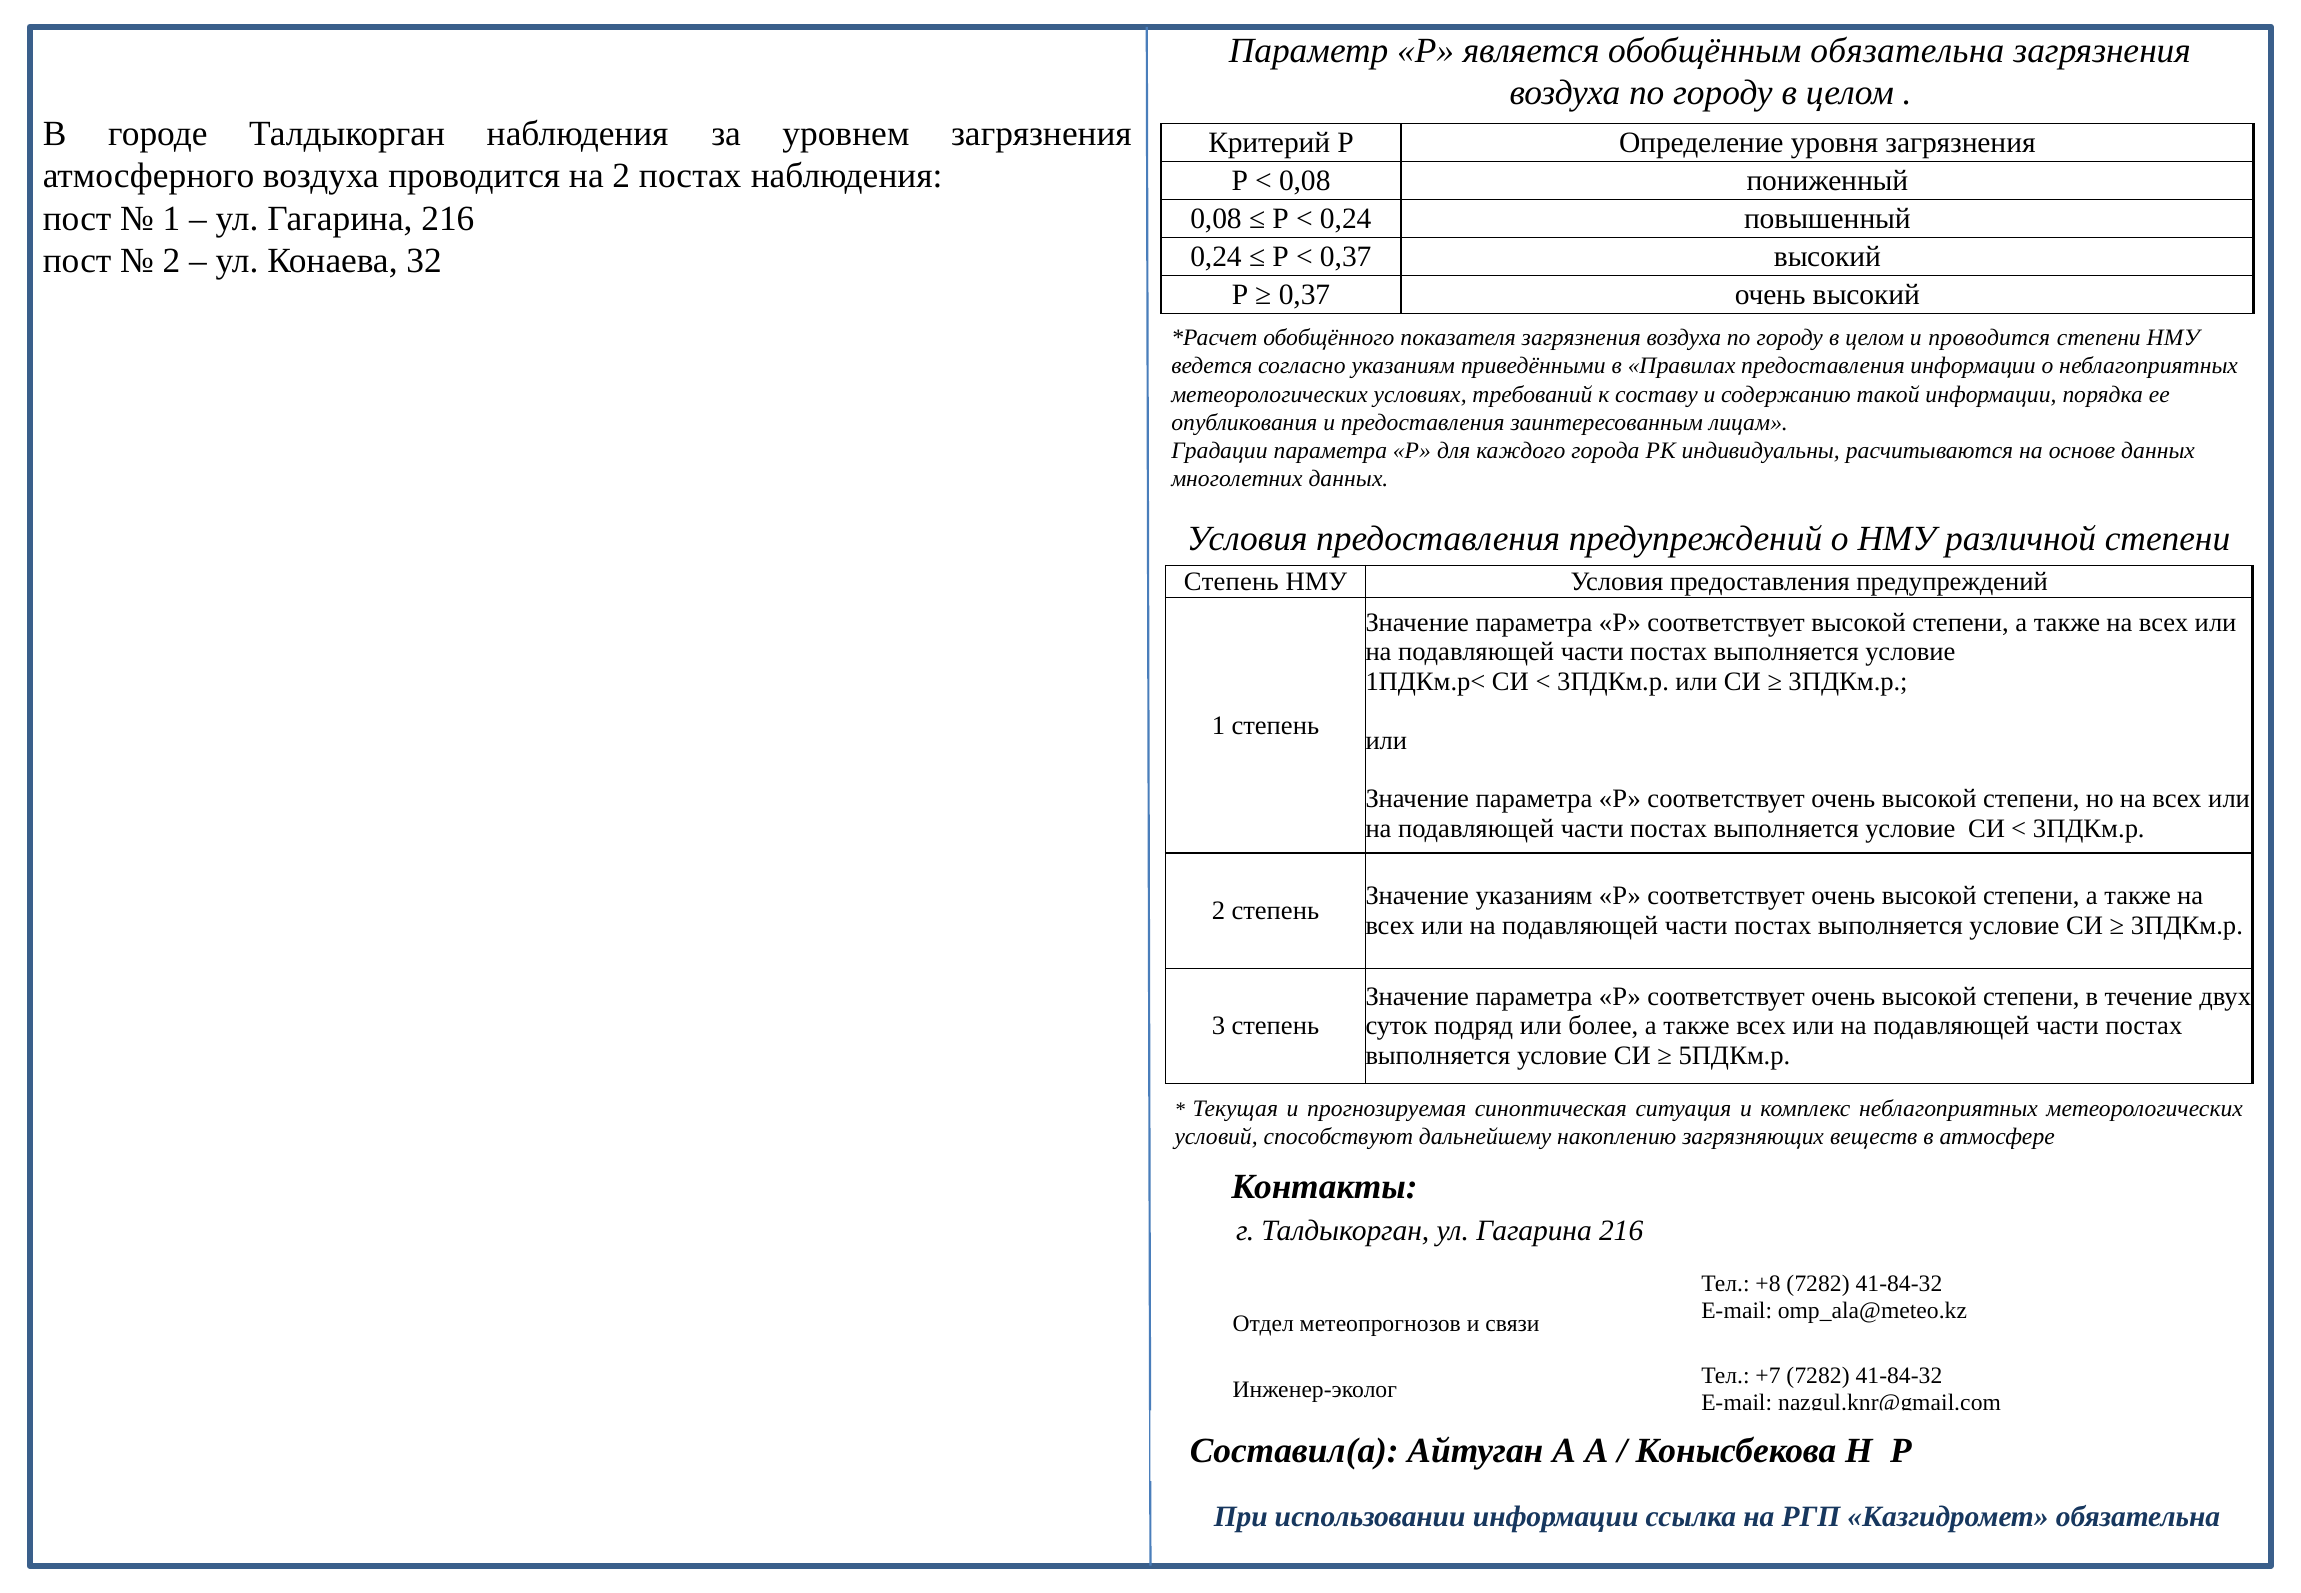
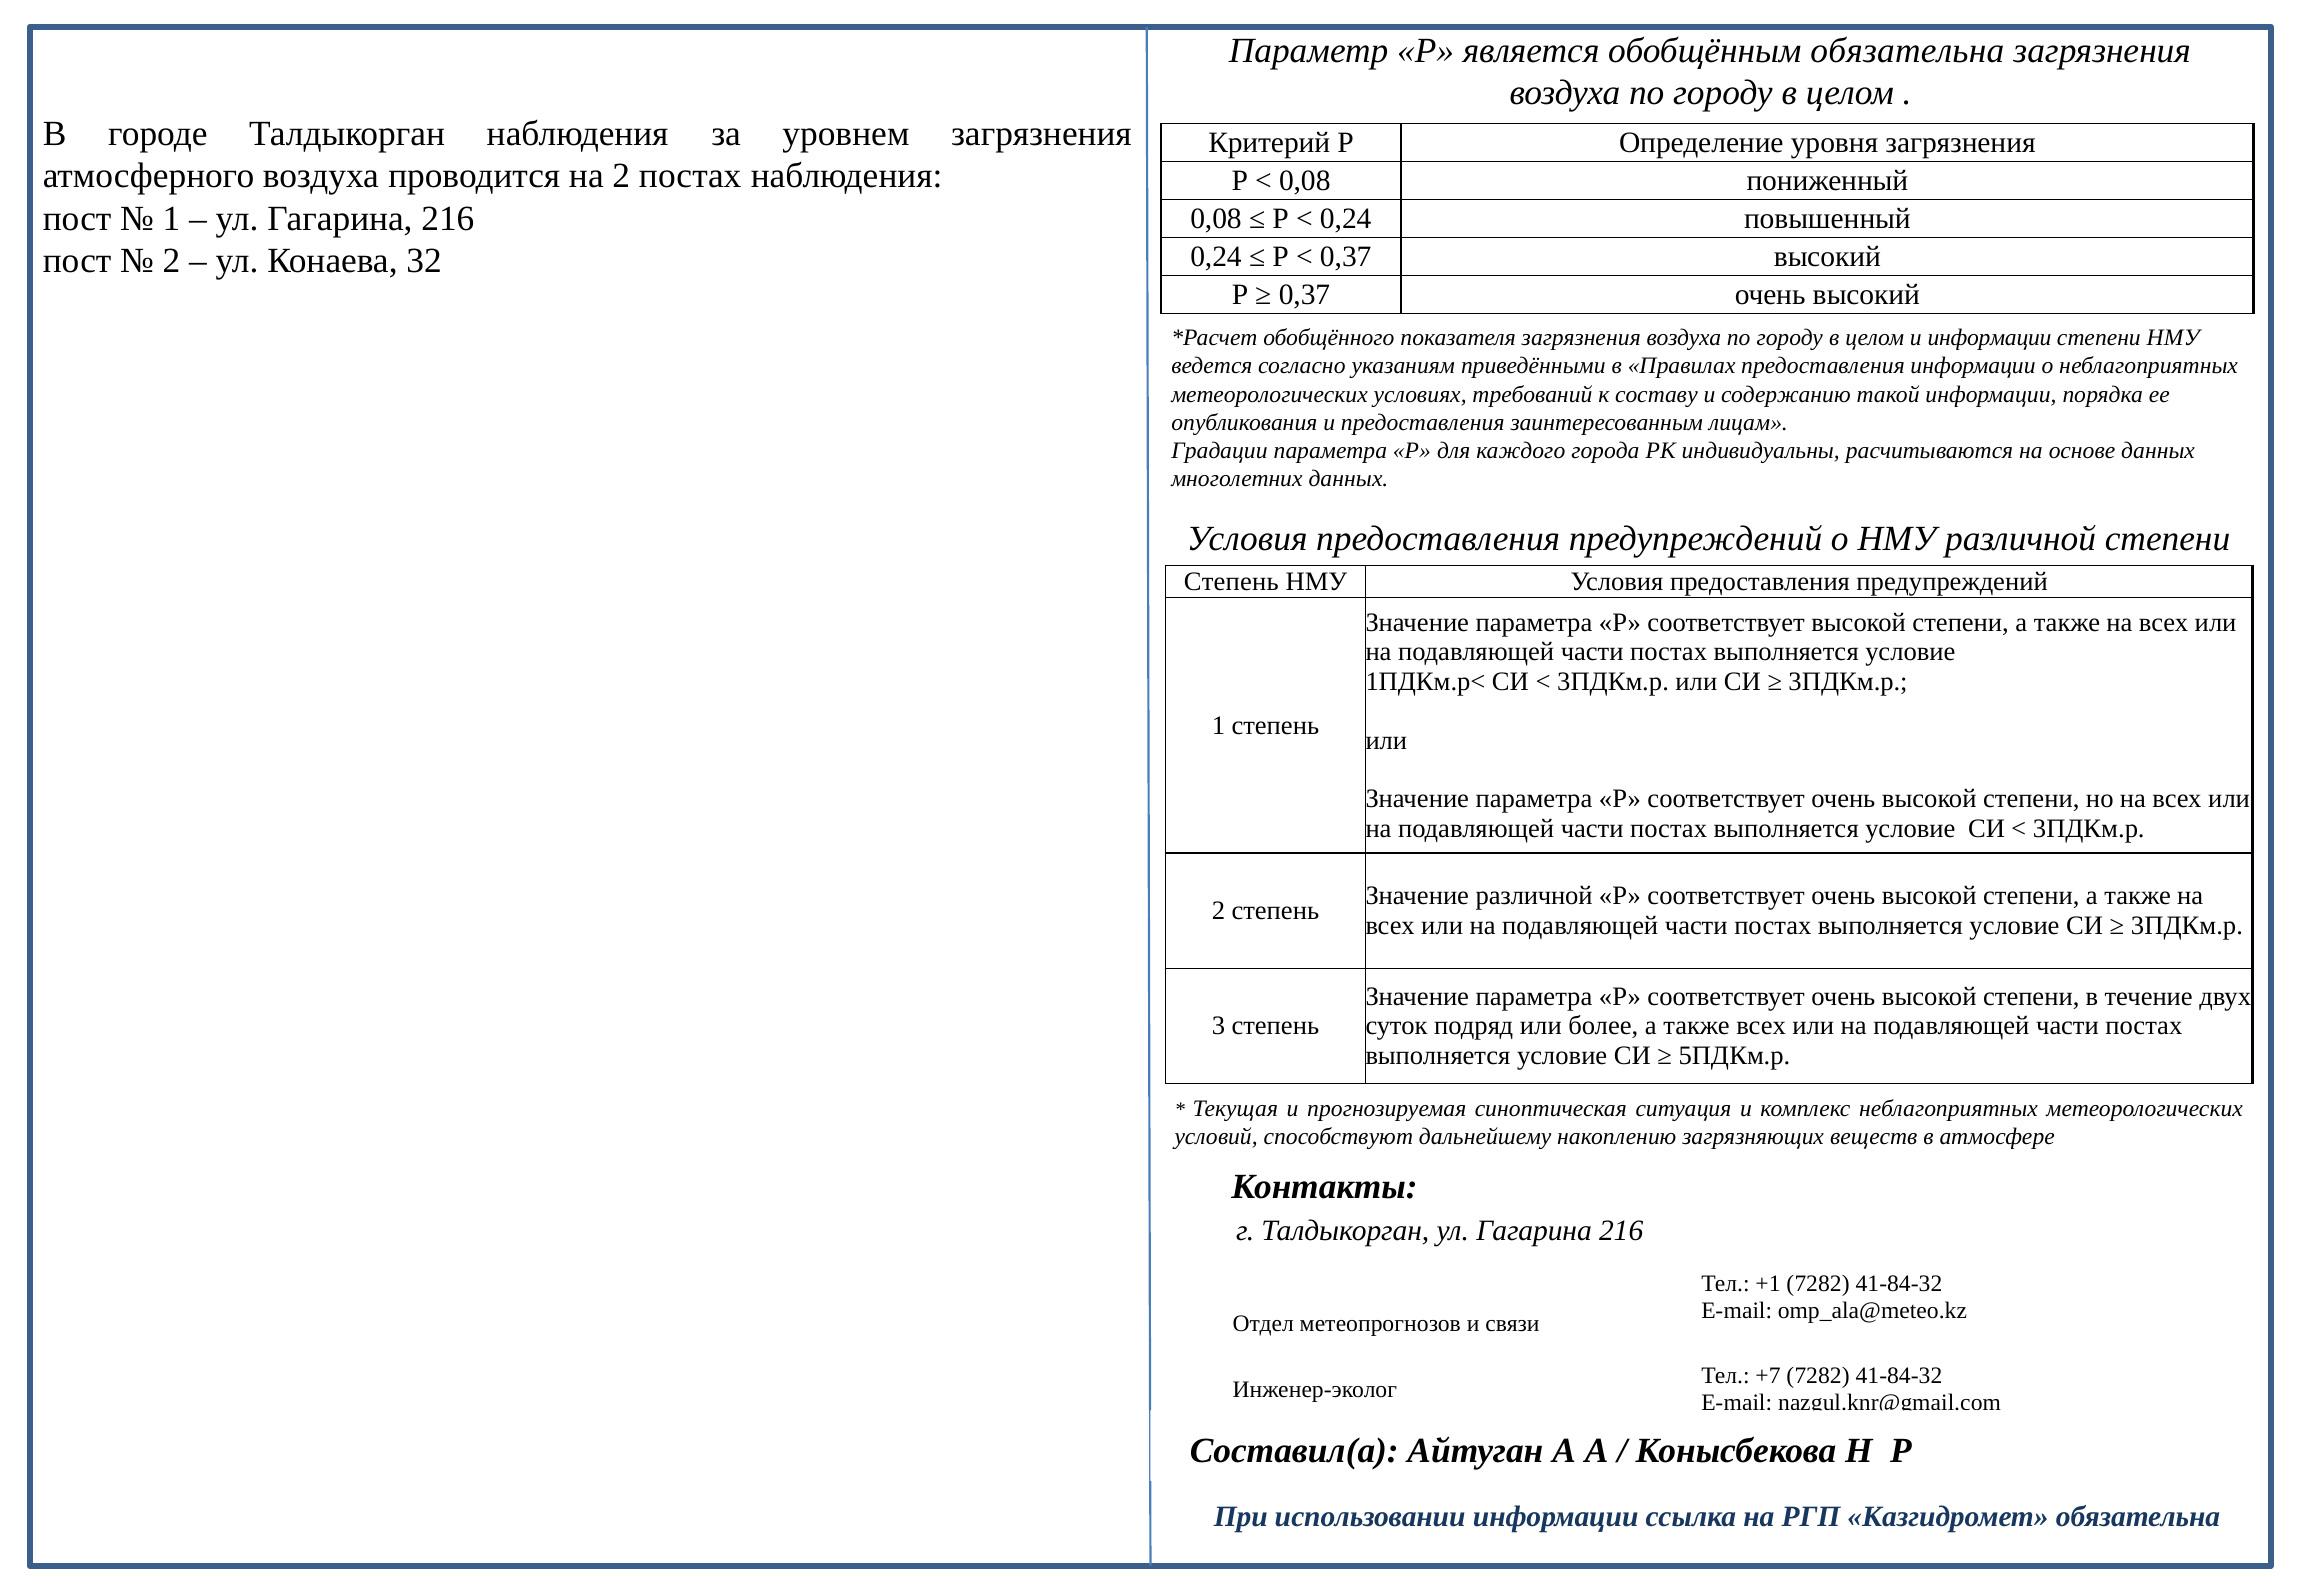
и проводится: проводится -> информации (1990, 338)
Значение указаниям: указаниям -> различной (1534, 896)
+8: +8 -> +1 (1768, 1284)
